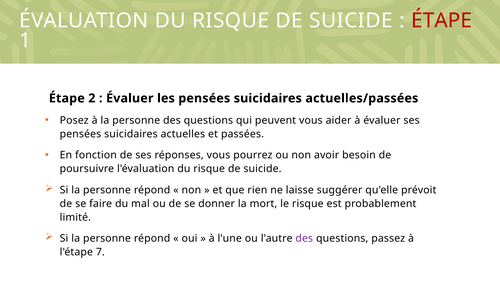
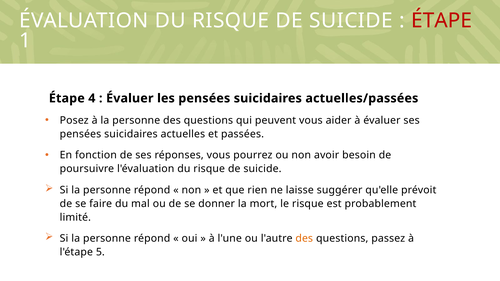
2: 2 -> 4 (92, 98)
des colour: purple -> orange (304, 239)
7: 7 -> 5 (100, 252)
